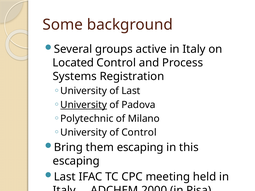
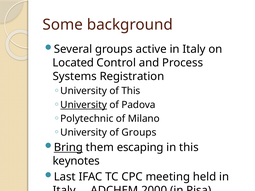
of Last: Last -> This (131, 91)
of Control: Control -> Groups (139, 133)
Bring underline: none -> present (68, 148)
escaping: escaping -> keynotes (76, 161)
